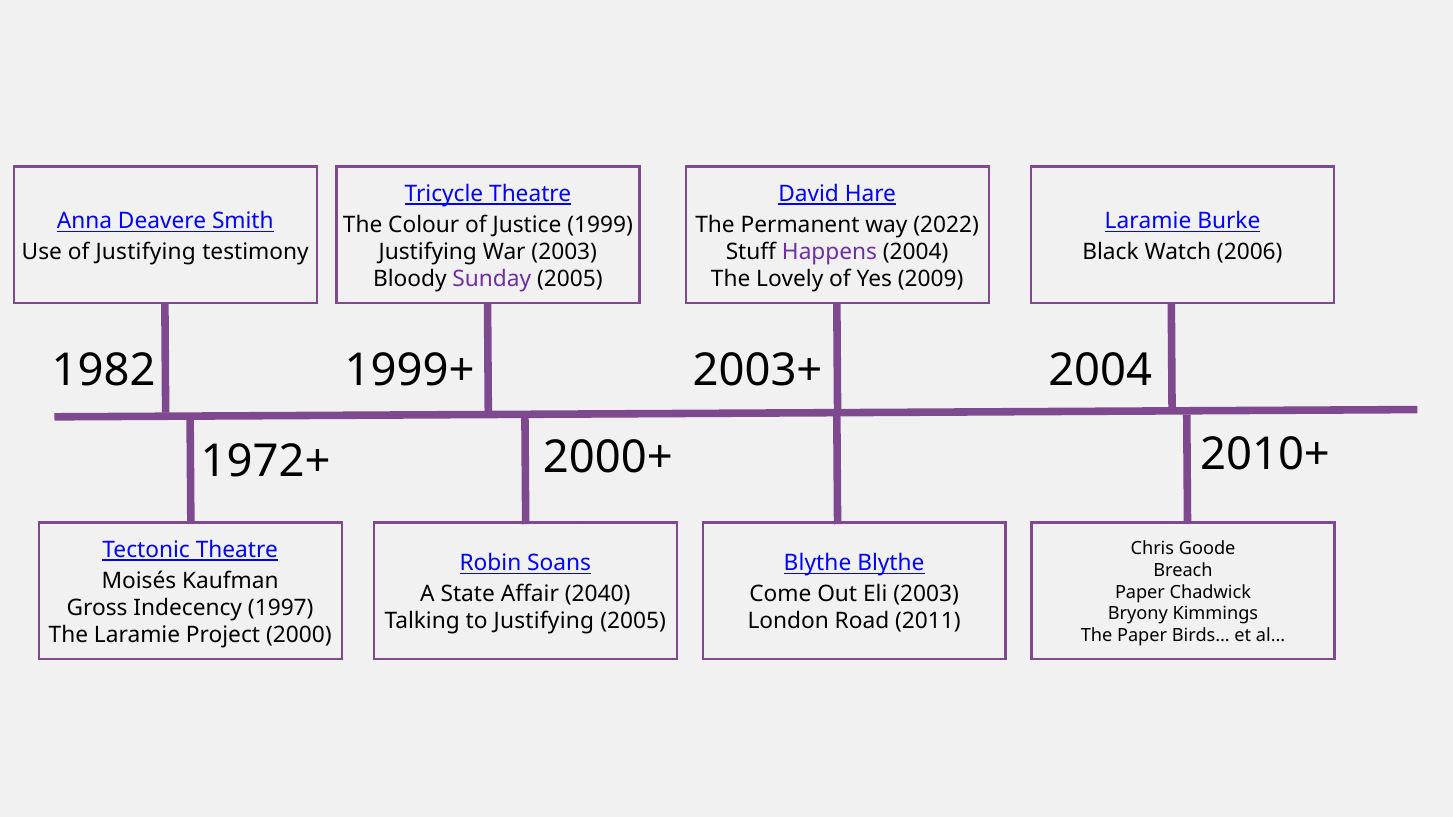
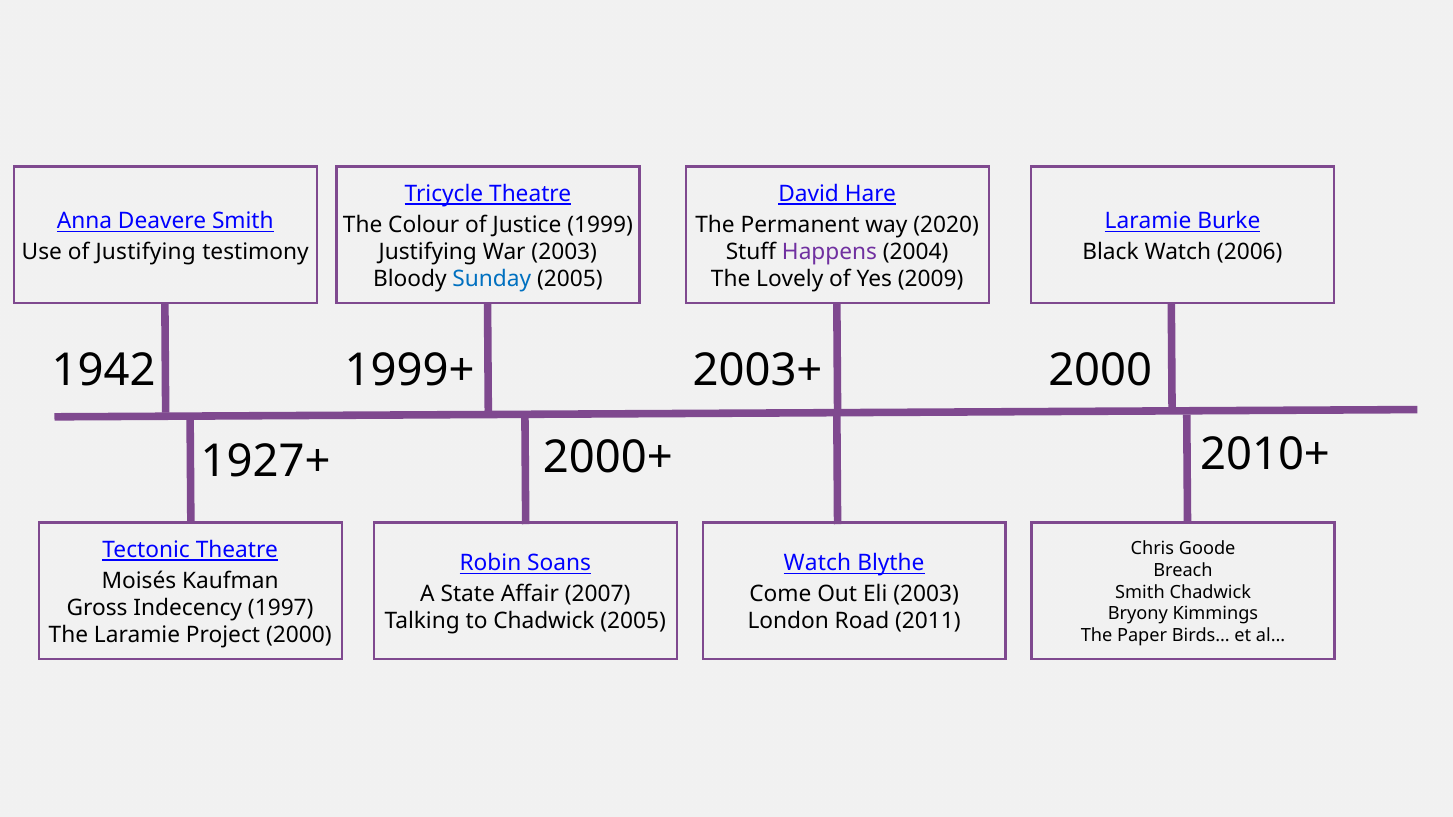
2022: 2022 -> 2020 (946, 225)
Sunday colour: purple -> blue (492, 279)
1982: 1982 -> 1942 (104, 371)
2004: 2004 -> 2000 (1100, 371)
1972+: 1972+ -> 1927+ (266, 462)
Blythe: Blythe -> Watch (818, 564)
Paper: Paper -> Smith (1140, 592)
2040: 2040 -> 2007 (598, 594)
to Justifying: Justifying -> Chadwick (544, 622)
